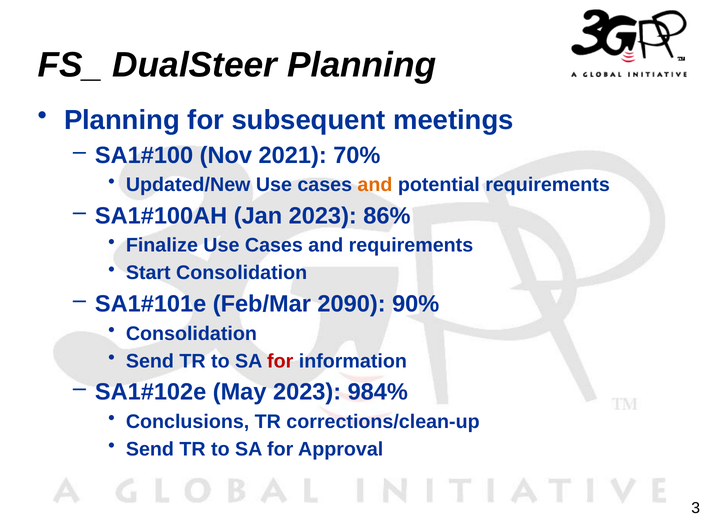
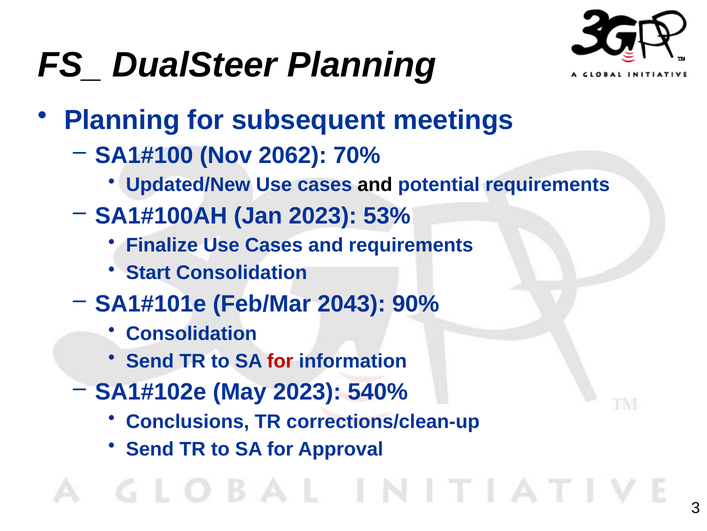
2021: 2021 -> 2062 (293, 155)
and colour: orange -> black (375, 185)
86%: 86% -> 53% (387, 215)
2090: 2090 -> 2043 (352, 303)
984%: 984% -> 540% (378, 391)
